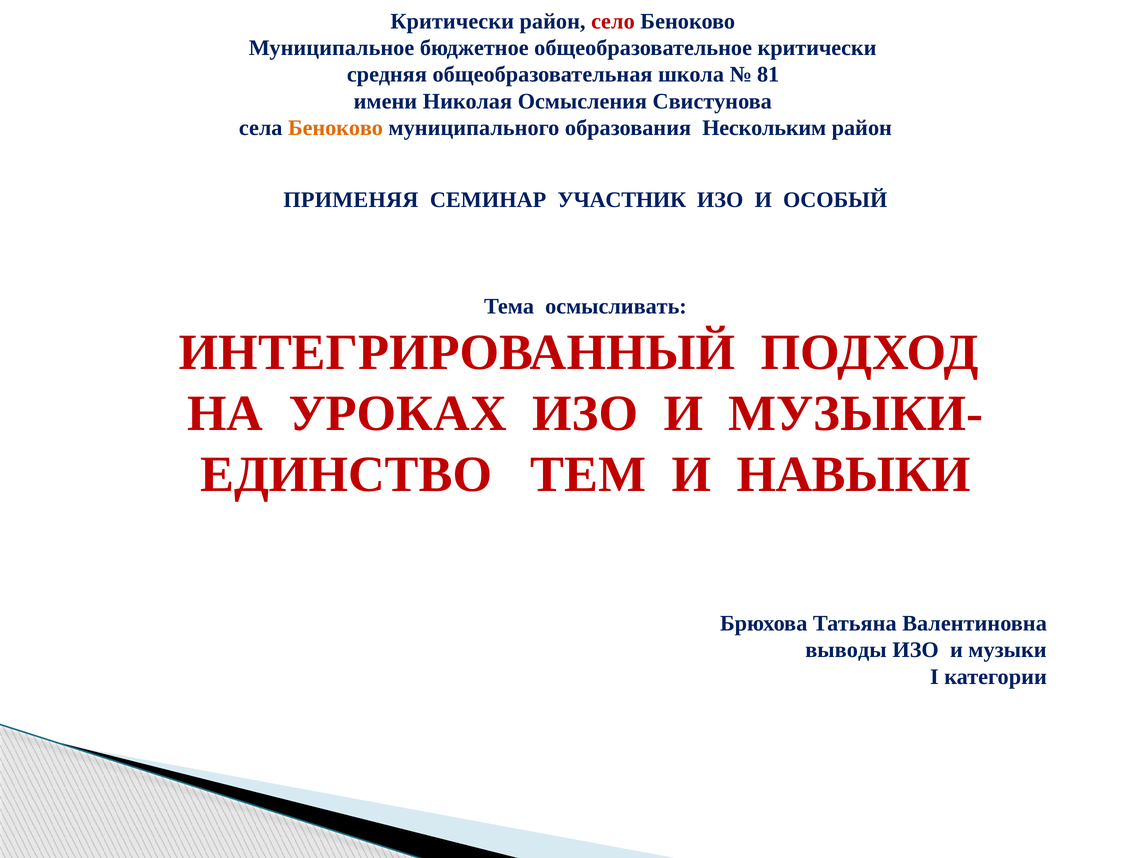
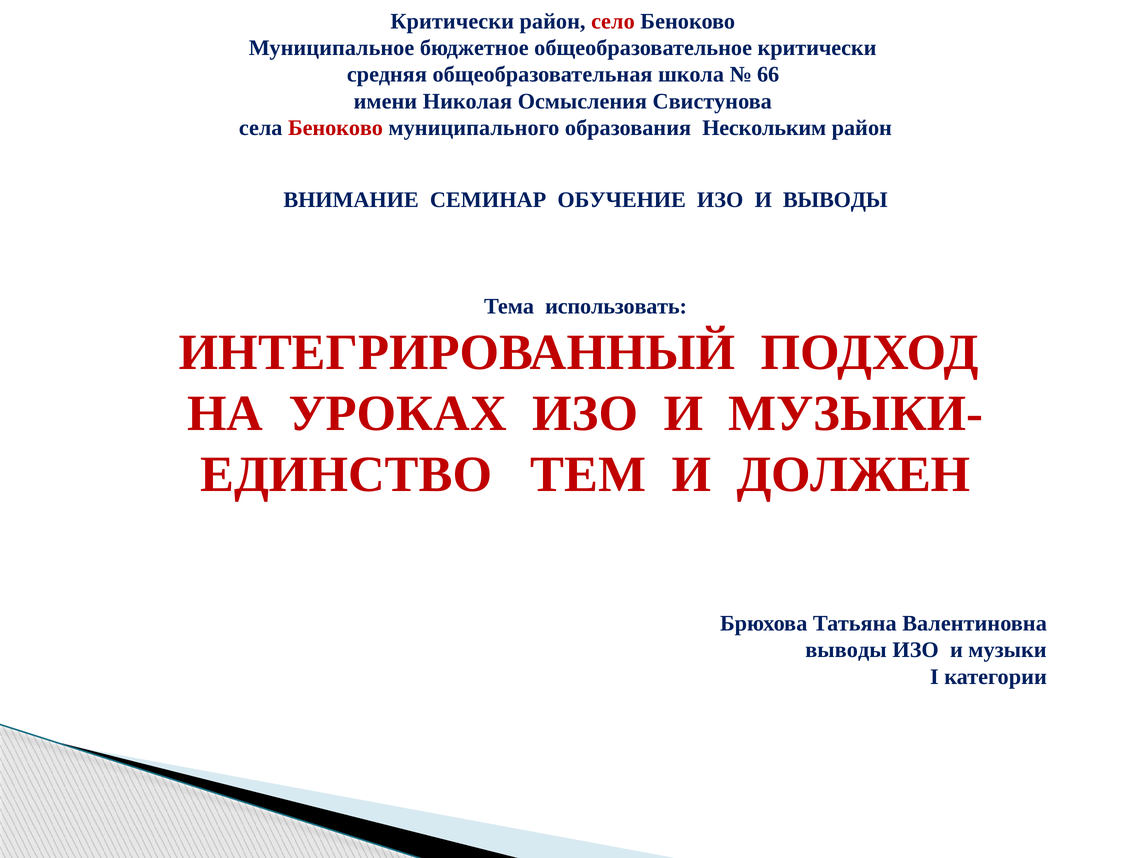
81: 81 -> 66 (768, 75)
Беноково colour: orange -> red (336, 128)
ПРИМЕНЯЯ: ПРИМЕНЯЯ -> ВНИМАНИЕ (351, 200)
УЧАСТНИК: УЧАСТНИК -> ОБУЧЕНИЕ (622, 200)
И ОСОБЫЙ: ОСОБЫЙ -> ВЫВОДЫ (835, 200)
осмысливать: осмысливать -> использовать (616, 307)
НАВЫКИ: НАВЫКИ -> ДОЛЖЕН (853, 475)
